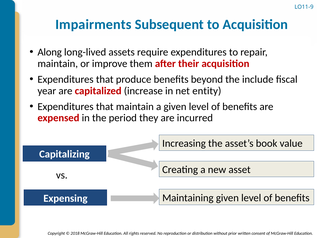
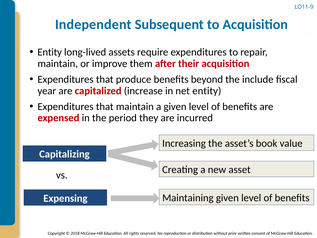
Impairments: Impairments -> Independent (93, 24)
Along: Along -> Entity (50, 52)
